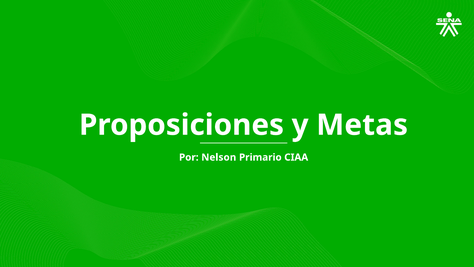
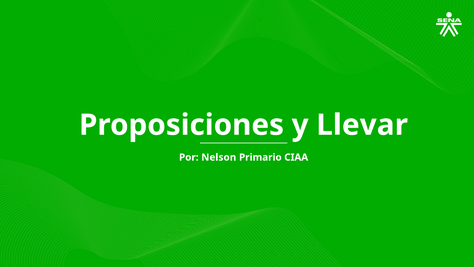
Metas: Metas -> Llevar (362, 125)
